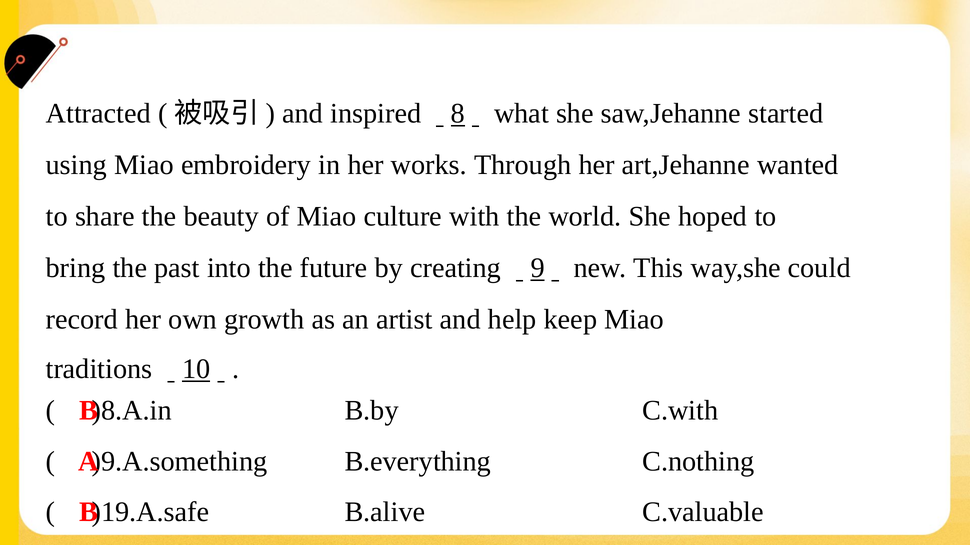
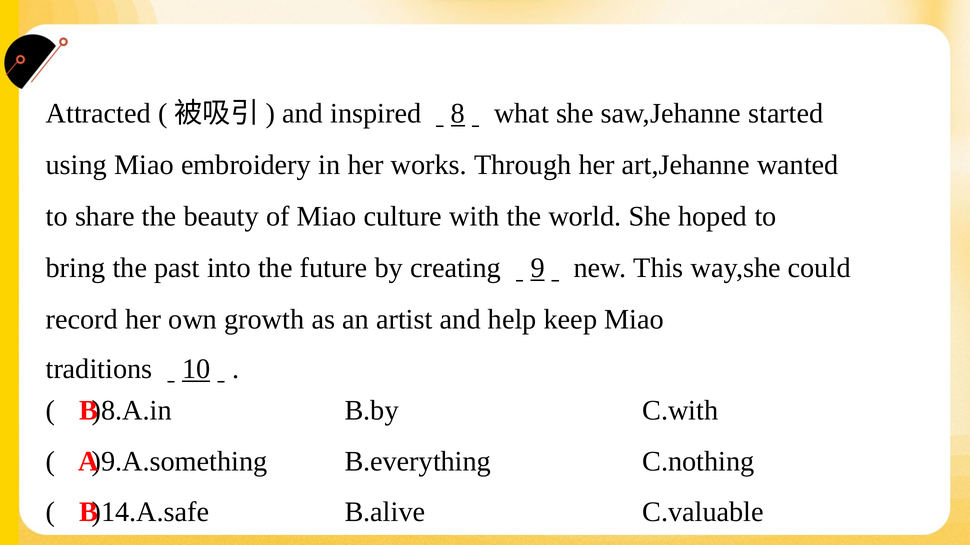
)19.A.safe: )19.A.safe -> )14.A.safe (151, 512)
